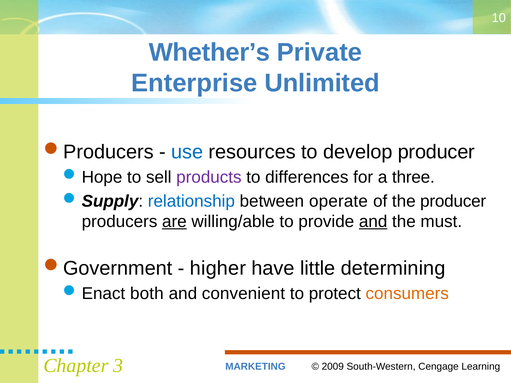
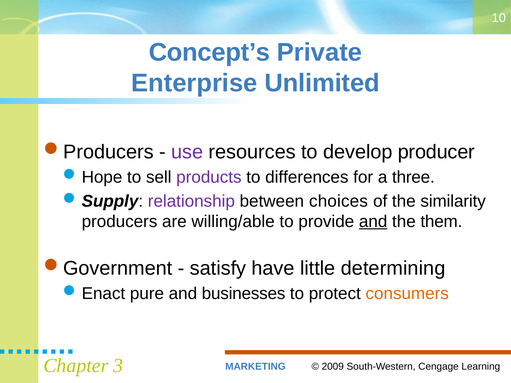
Whether’s: Whether’s -> Concept’s (209, 52)
use colour: blue -> purple (187, 152)
relationship colour: blue -> purple (191, 201)
operate: operate -> choices (338, 201)
the producer: producer -> similarity (453, 201)
are underline: present -> none (174, 222)
must: must -> them (441, 222)
higher: higher -> satisfy (218, 269)
both: both -> pure (147, 294)
convenient: convenient -> businesses (244, 294)
